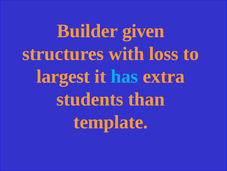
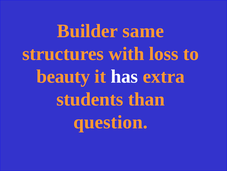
given: given -> same (143, 31)
largest: largest -> beauty (63, 76)
has colour: light blue -> white (124, 76)
template: template -> question (111, 122)
